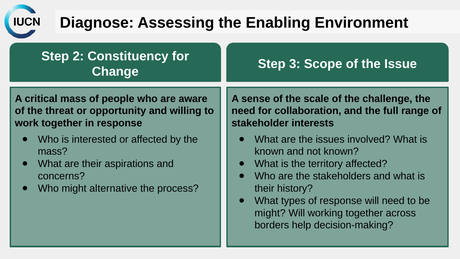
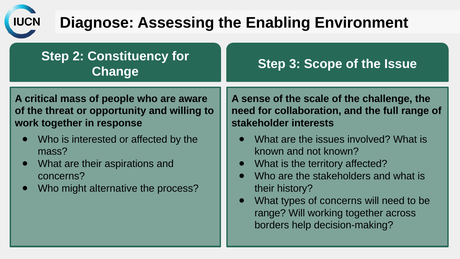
of response: response -> concerns (341, 201)
might: might -> range (270, 213)
